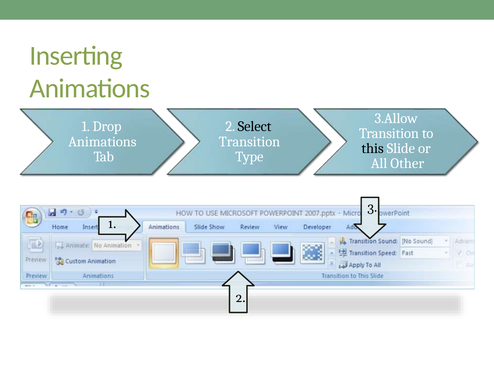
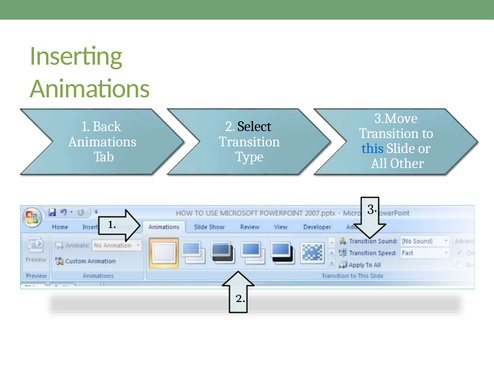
3.Allow: 3.Allow -> 3.Move (396, 119)
Drop: Drop -> Back (107, 127)
this colour: black -> blue (373, 149)
